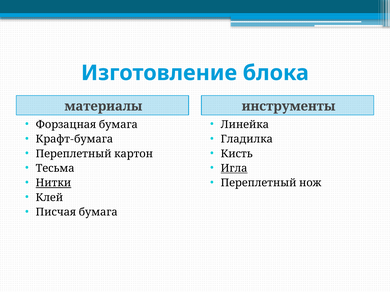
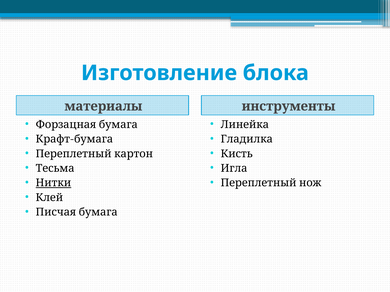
Игла underline: present -> none (234, 169)
